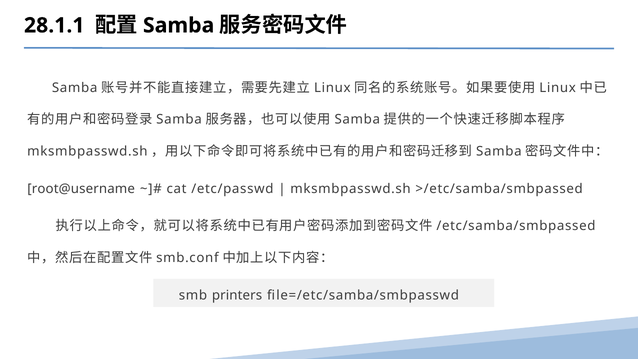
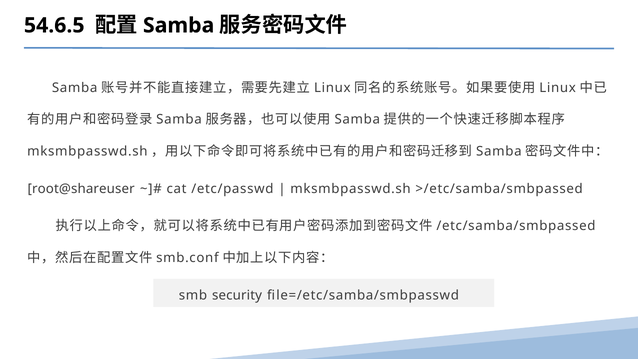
28.1.1: 28.1.1 -> 54.6.5 (54, 25)
root@username: root@username -> root@shareuser (81, 189)
printers: printers -> security (237, 295)
